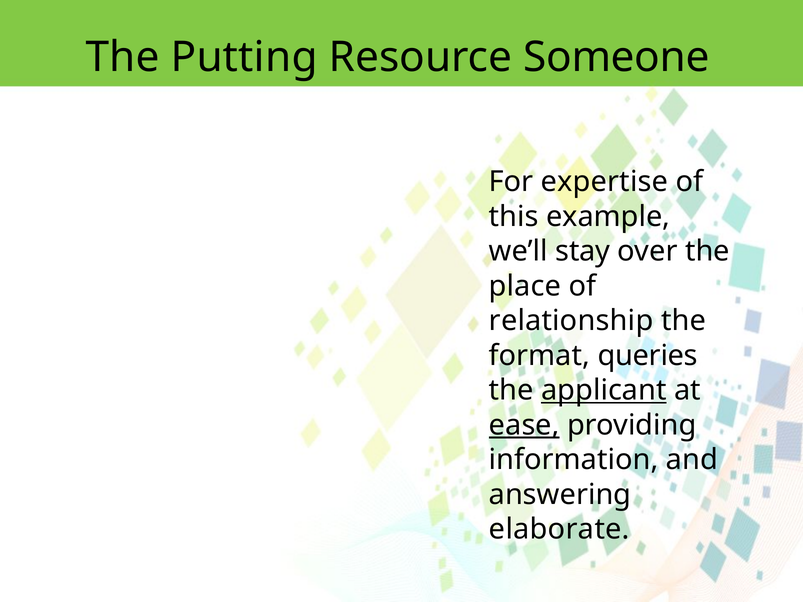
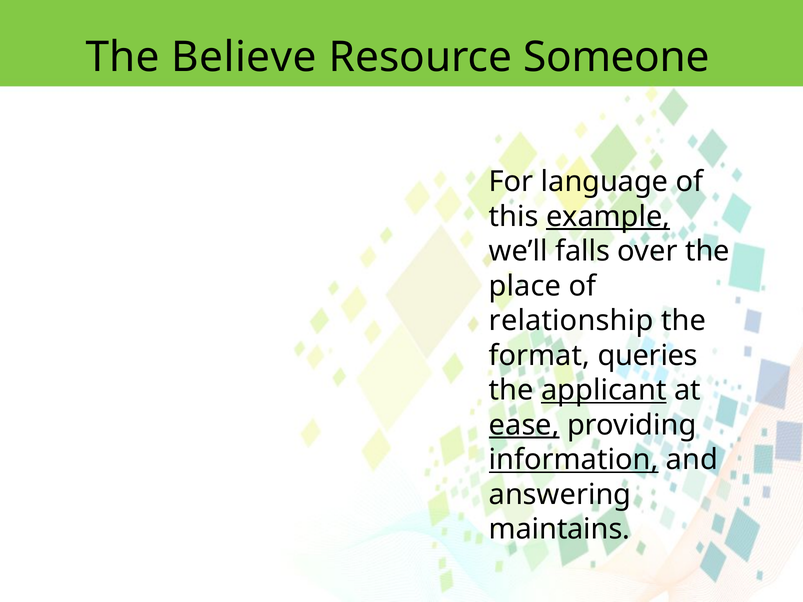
Putting: Putting -> Believe (244, 57)
expertise: expertise -> language (605, 182)
example underline: none -> present (608, 217)
stay: stay -> falls (583, 251)
information underline: none -> present (574, 460)
elaborate: elaborate -> maintains (559, 530)
